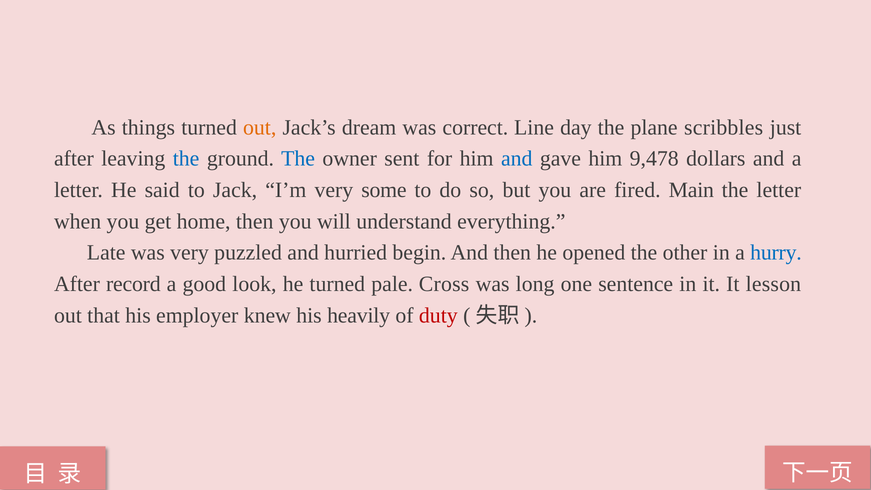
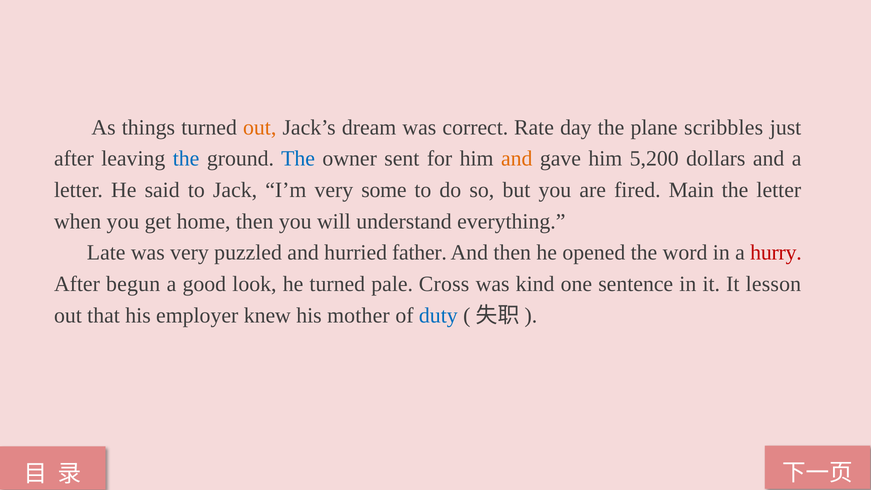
Line: Line -> Rate (534, 127)
and colour: blue -> orange (517, 159)
9,478: 9,478 -> 5,200 (654, 159)
begin: begin -> father (419, 253)
other: other -> word (685, 253)
hurry colour: blue -> red (776, 253)
record: record -> begun (133, 284)
long: long -> kind (535, 284)
heavily: heavily -> mother (358, 315)
duty colour: red -> blue (438, 315)
